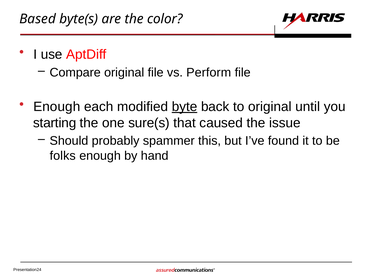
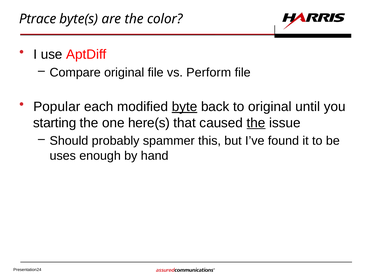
Based: Based -> Ptrace (38, 19)
Enough: Enough -> Popular (57, 107)
sure(s: sure(s -> here(s (149, 123)
the underline: none -> present (256, 123)
folks: folks -> uses (63, 156)
